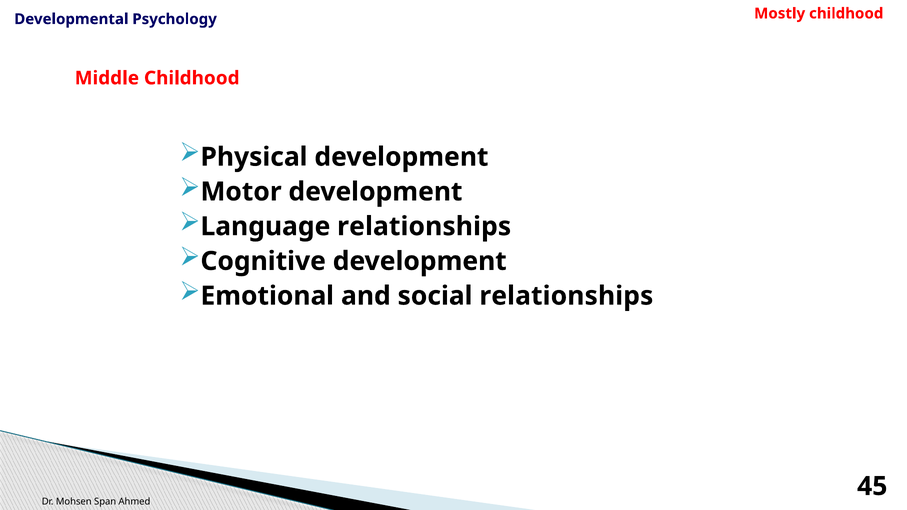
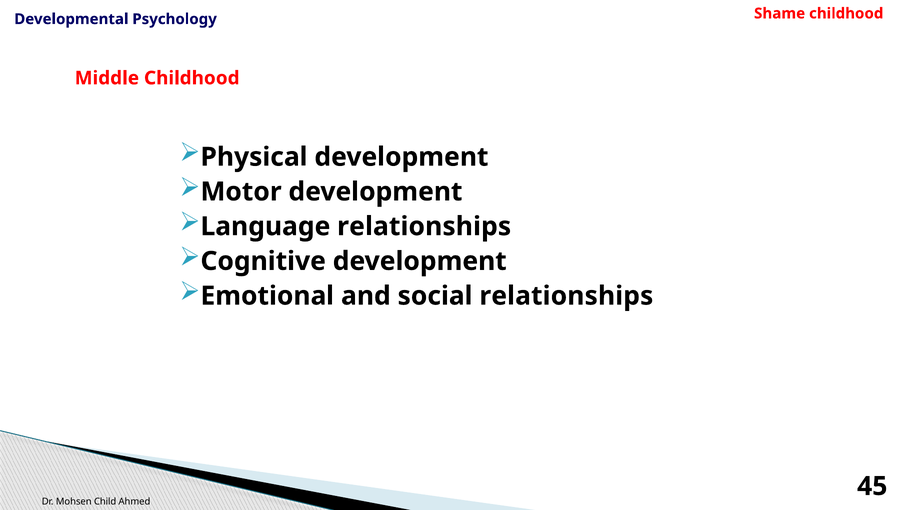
Mostly: Mostly -> Shame (780, 13)
Span: Span -> Child (105, 502)
